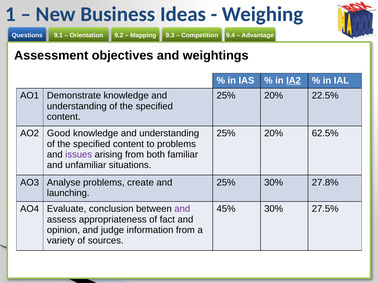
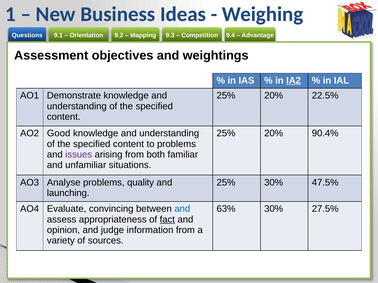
62.5%: 62.5% -> 90.4% (325, 134)
create: create -> quality (141, 183)
27.8%: 27.8% -> 47.5% (325, 183)
conclusion: conclusion -> convincing (111, 209)
and colour: purple -> blue (182, 209)
45%: 45% -> 63% (226, 209)
fact underline: none -> present (167, 220)
